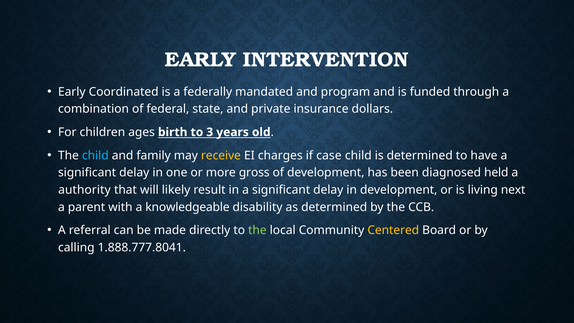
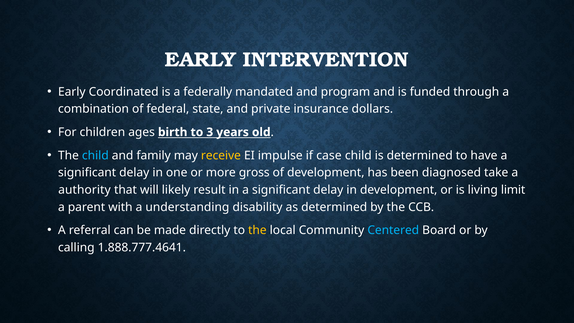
charges: charges -> impulse (280, 155)
held: held -> take (496, 173)
next: next -> limit (513, 190)
knowledgeable: knowledgeable -> understanding (187, 207)
the colour: light green -> yellow (257, 230)
Centered colour: yellow -> light blue (393, 230)
1.888.777.8041: 1.888.777.8041 -> 1.888.777.4641 (142, 247)
